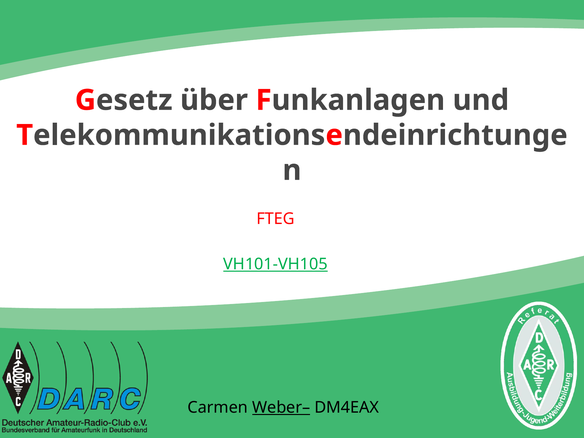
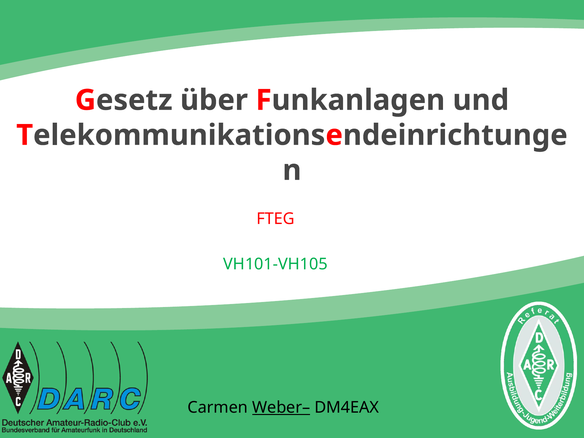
VH101-VH105 underline: present -> none (275, 264)
